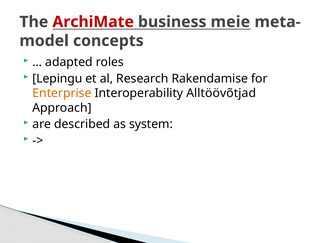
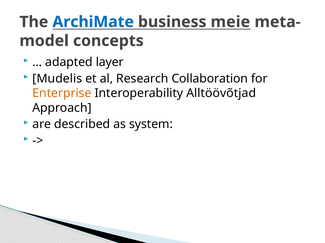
ArchiMate colour: red -> blue (93, 22)
roles: roles -> layer (110, 62)
Lepingu: Lepingu -> Mudelis (57, 79)
Rakendamise: Rakendamise -> Collaboration (210, 79)
